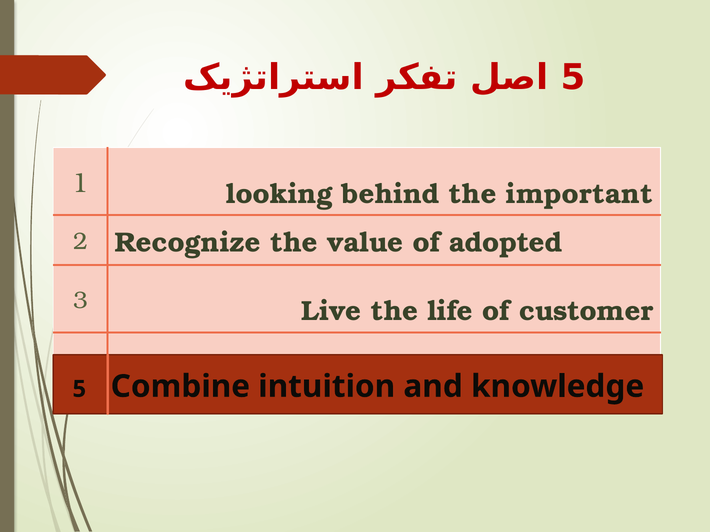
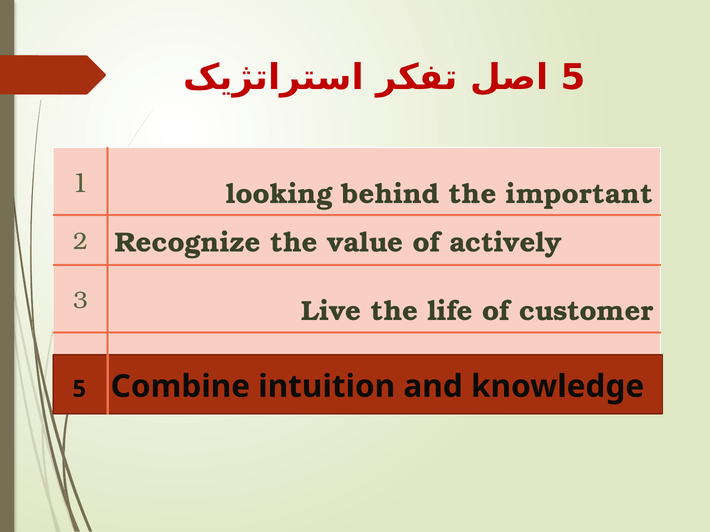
adopted: adopted -> actively (506, 243)
